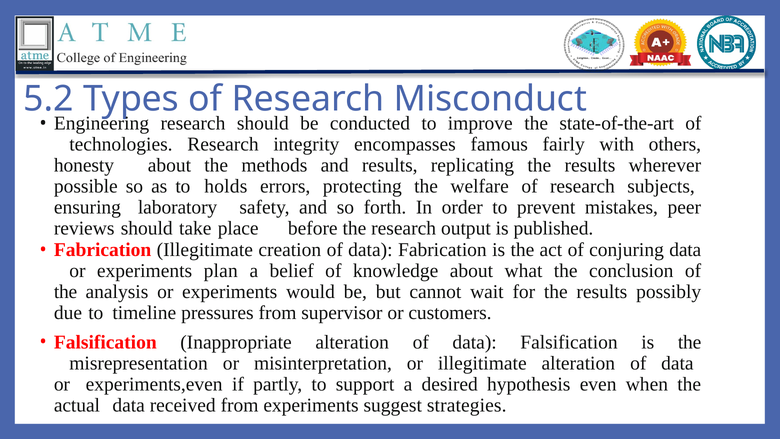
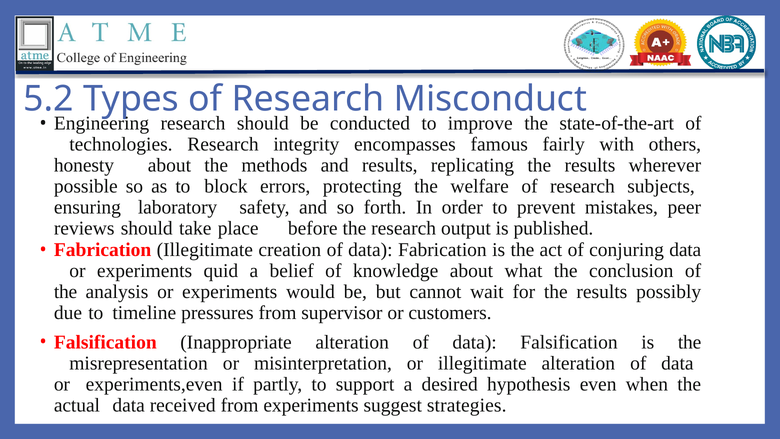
holds: holds -> block (226, 186)
plan: plan -> quid (221, 271)
